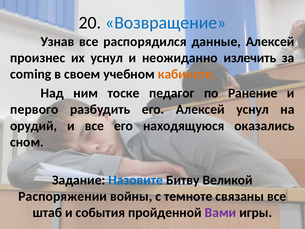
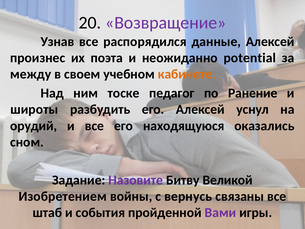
Возвращение colour: blue -> purple (166, 23)
их уснул: уснул -> поэта (107, 58)
излечить: излечить -> potential (250, 58)
coming: coming -> между (31, 74)
первого: первого -> широты (34, 109)
Назовите colour: blue -> purple (136, 180)
Распоряжении: Распоряжении -> Изобретением (63, 196)
темноте: темноте -> вернусь (188, 196)
